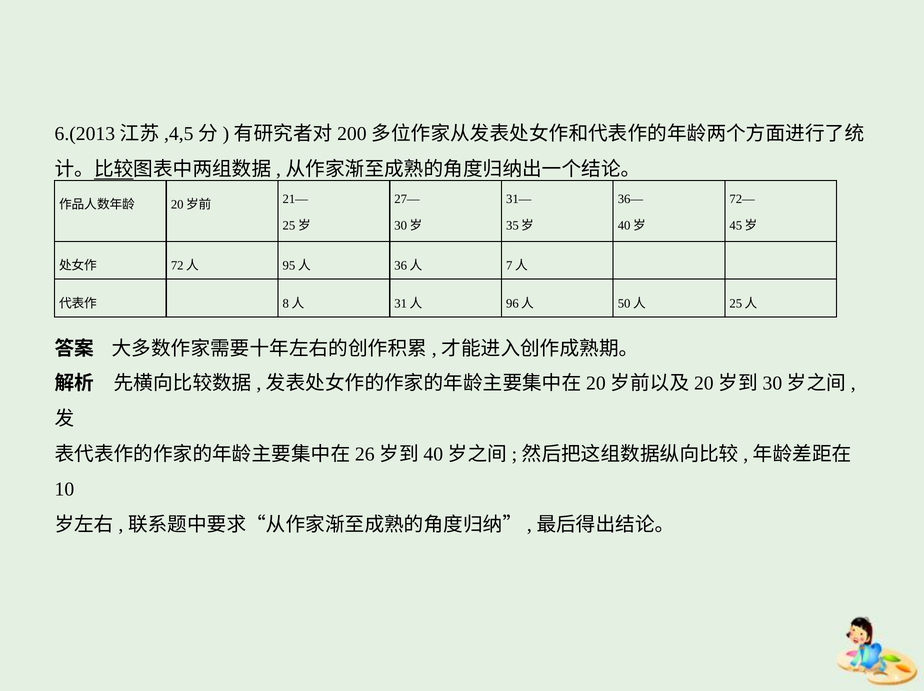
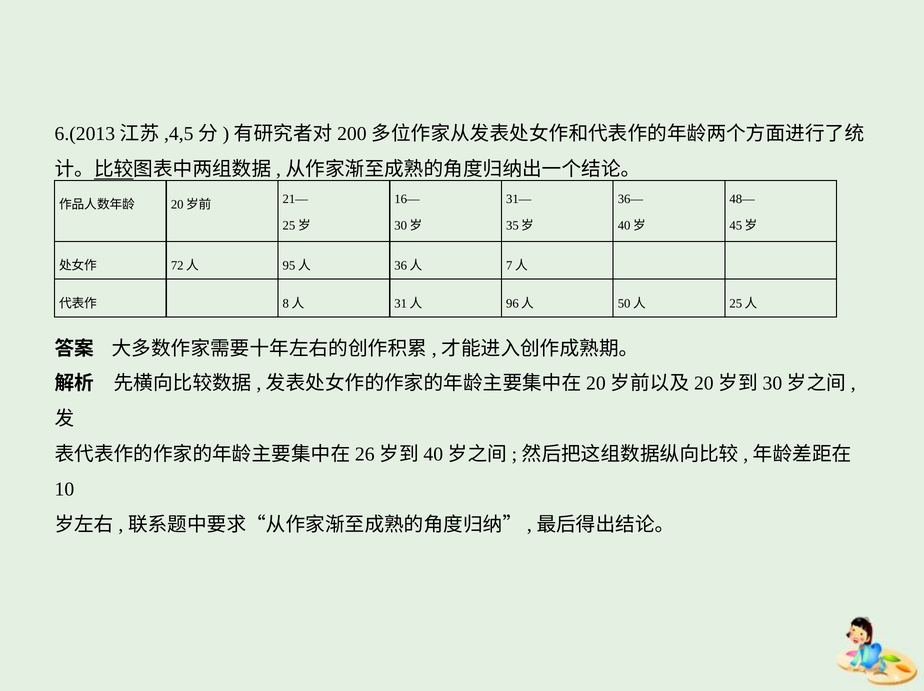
27—: 27— -> 16— (407, 199)
72—: 72— -> 48— (742, 199)
